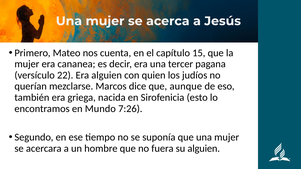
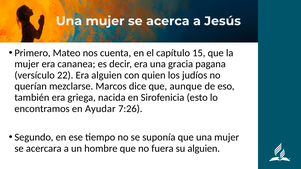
tercer: tercer -> gracia (181, 64)
Mundo: Mundo -> Ayudar (100, 109)
